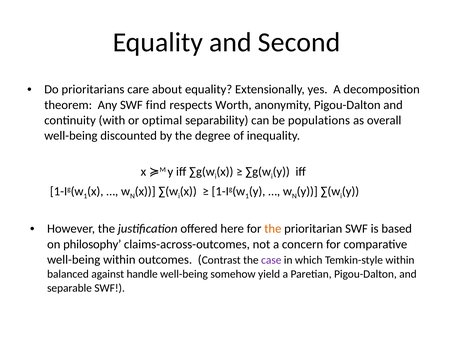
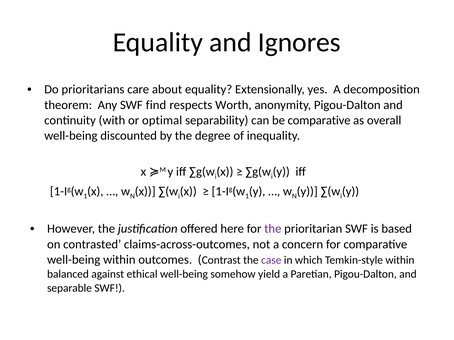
Second: Second -> Ignores (299, 42)
be populations: populations -> comparative (319, 120)
the colour: orange -> purple (273, 229)
philosophy: philosophy -> contrasted (92, 245)
handle: handle -> ethical (142, 275)
